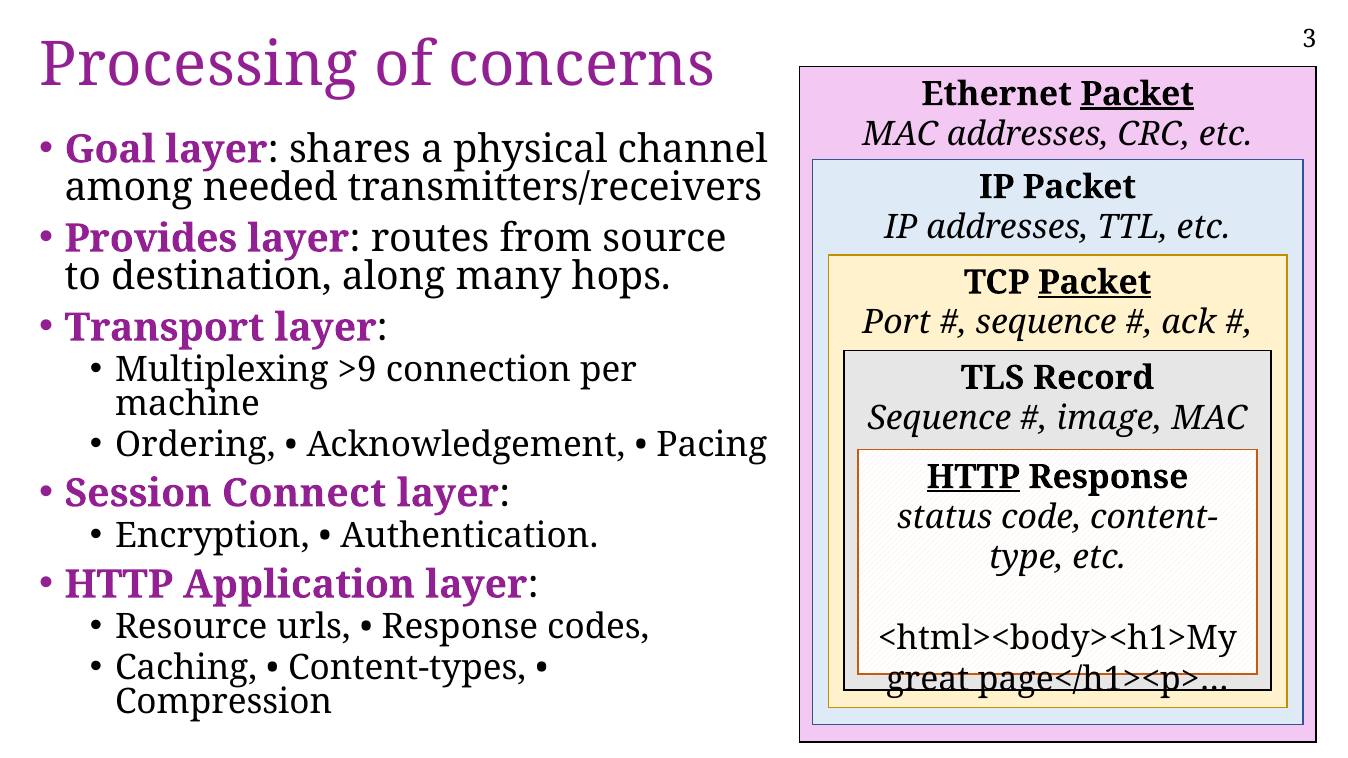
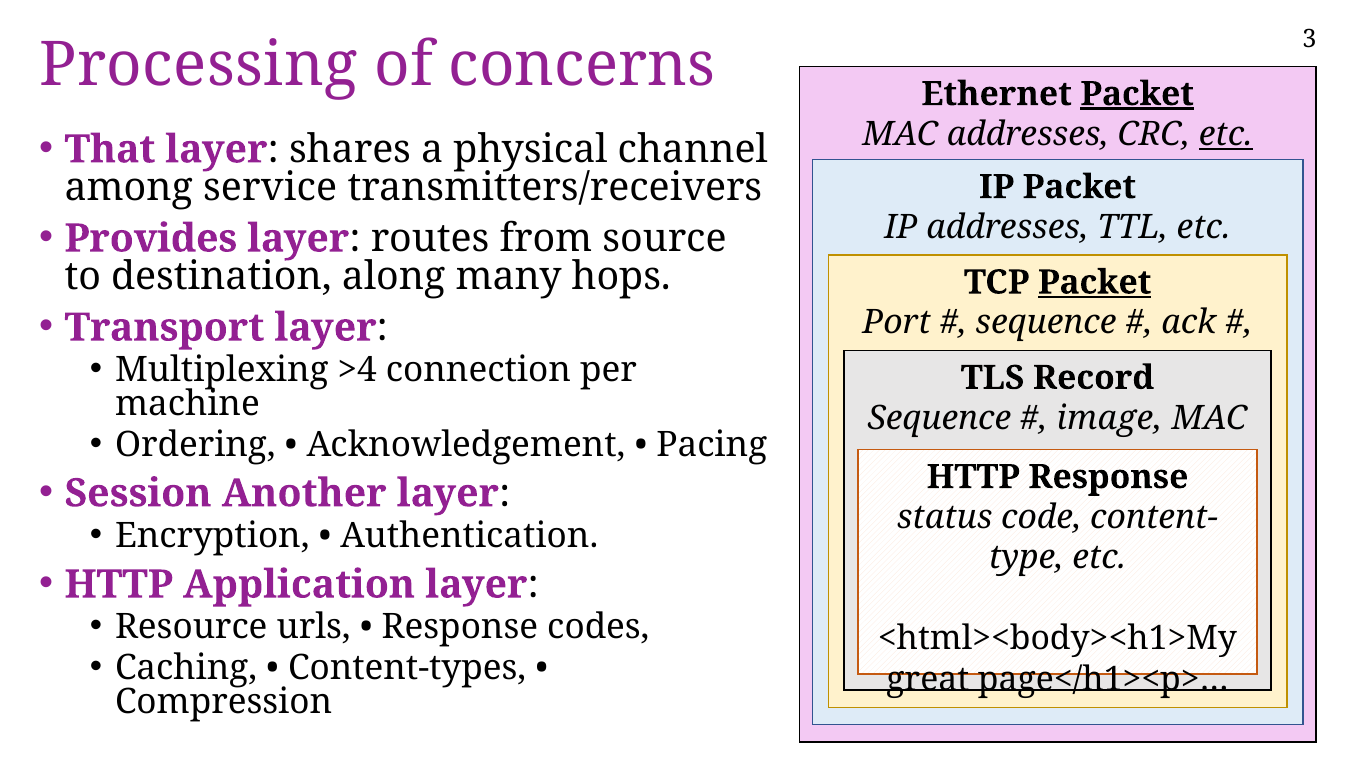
etc underline: none -> present (1226, 134)
Goal: Goal -> That (110, 149)
needed: needed -> service (270, 188)
>9: >9 -> >4 (357, 370)
HTTP underline: present -> none (973, 477)
Connect: Connect -> Another (304, 494)
